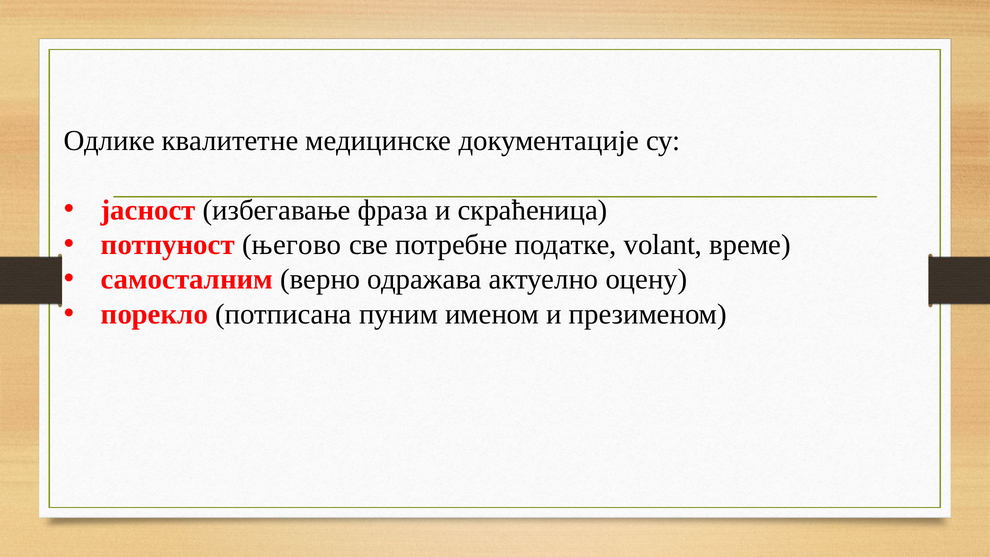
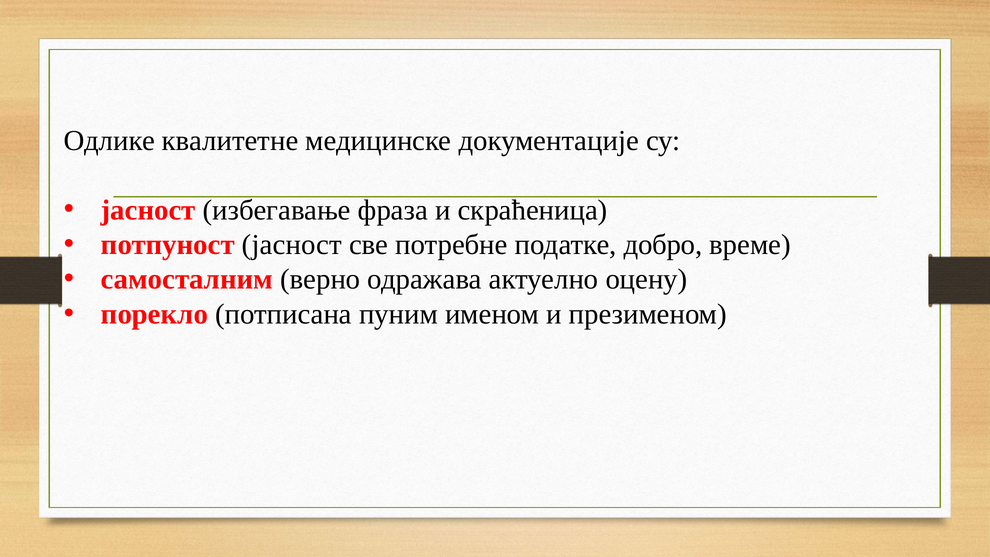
потпуност његово: његово -> јасност (292, 245)
volant: volant -> добро (663, 245)
